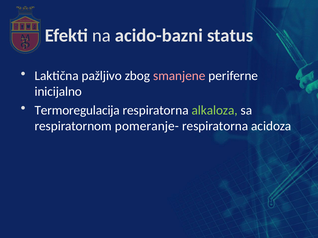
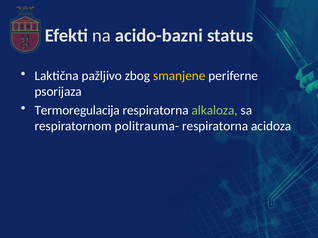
smanjene colour: pink -> yellow (179, 76)
inicijalno: inicijalno -> psorijaza (58, 92)
pomeranje-: pomeranje- -> politrauma- (147, 126)
